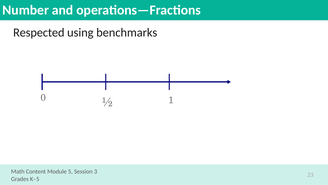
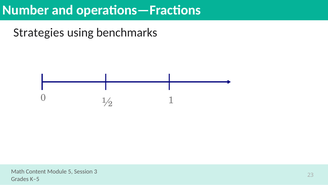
Respected: Respected -> Strategies (39, 32)
